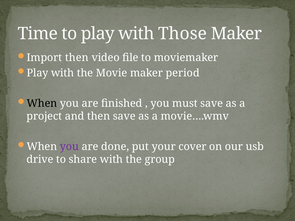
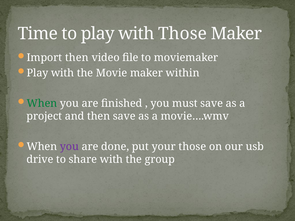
period: period -> within (183, 73)
When colour: black -> green (42, 103)
your cover: cover -> those (192, 147)
